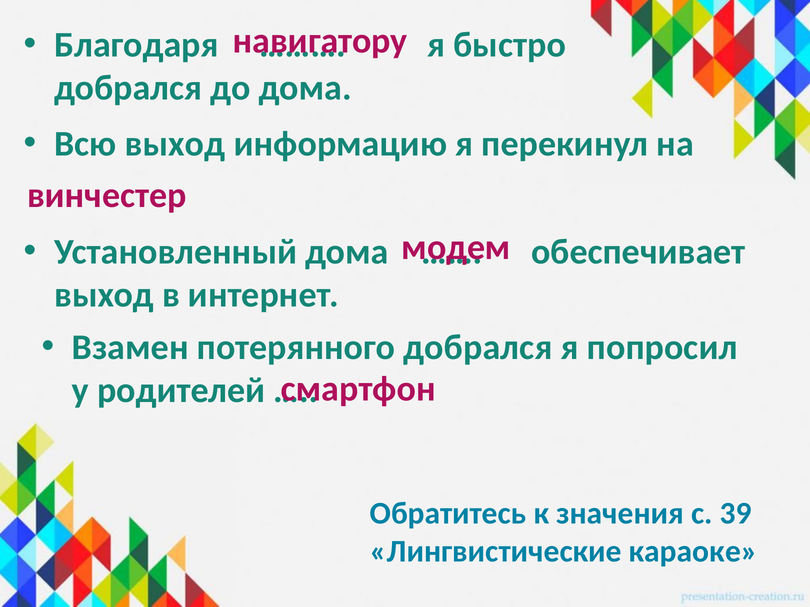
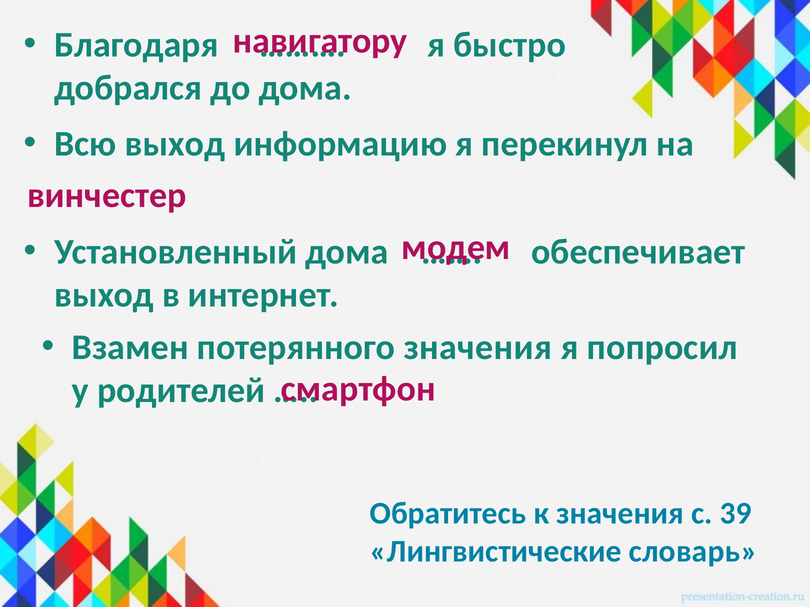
потерянного добрался: добрался -> значения (478, 348)
караоке: караоке -> словарь (693, 552)
